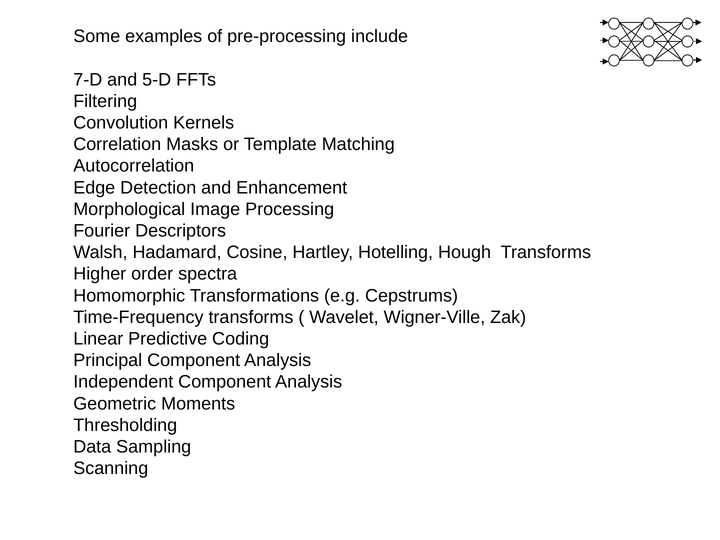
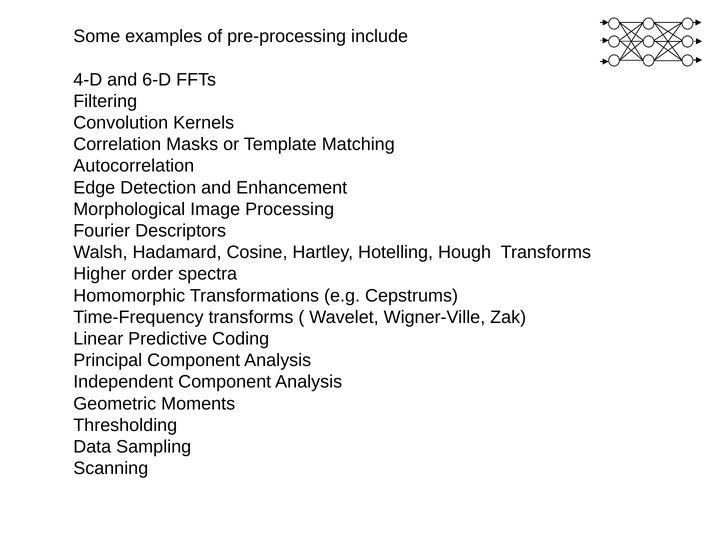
7-D: 7-D -> 4-D (88, 80)
5-D: 5-D -> 6-D (157, 80)
